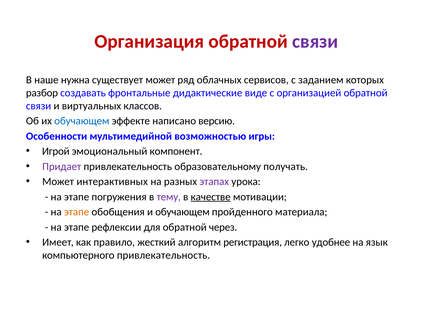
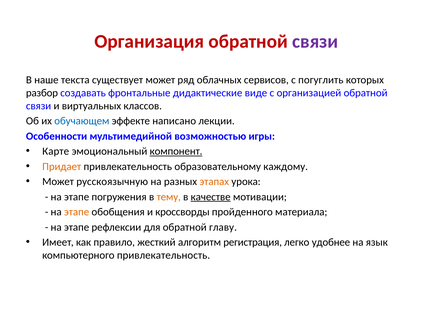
нужна: нужна -> текста (75, 80)
заданием: заданием -> погуглить (321, 80)
версию: версию -> лекции (217, 121)
Игрой: Игрой -> Карте (56, 151)
компонент underline: none -> present (176, 151)
Придает colour: purple -> orange (62, 166)
получать: получать -> каждому (286, 166)
интерактивных: интерактивных -> русскоязычную (112, 181)
этапах colour: purple -> orange (214, 181)
тему colour: purple -> orange (169, 197)
и обучающем: обучающем -> кроссворды (182, 212)
через: через -> главу (223, 227)
